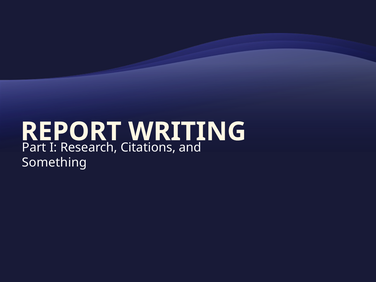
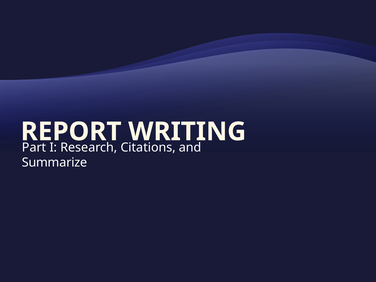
Something: Something -> Summarize (55, 163)
